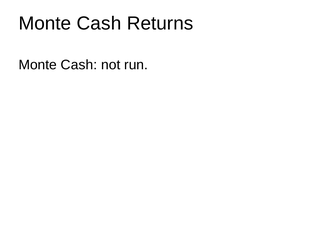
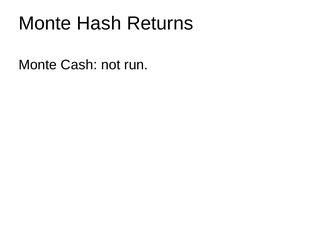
Cash: Cash -> Hash (99, 24)
